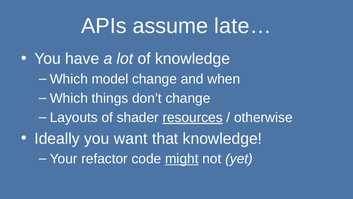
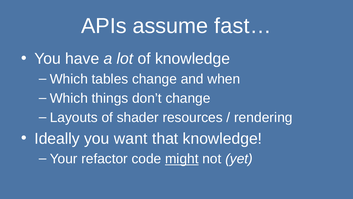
late…: late… -> fast… (243, 26)
model: model -> tables (110, 79)
resources underline: present -> none (193, 117)
otherwise: otherwise -> rendering (263, 117)
